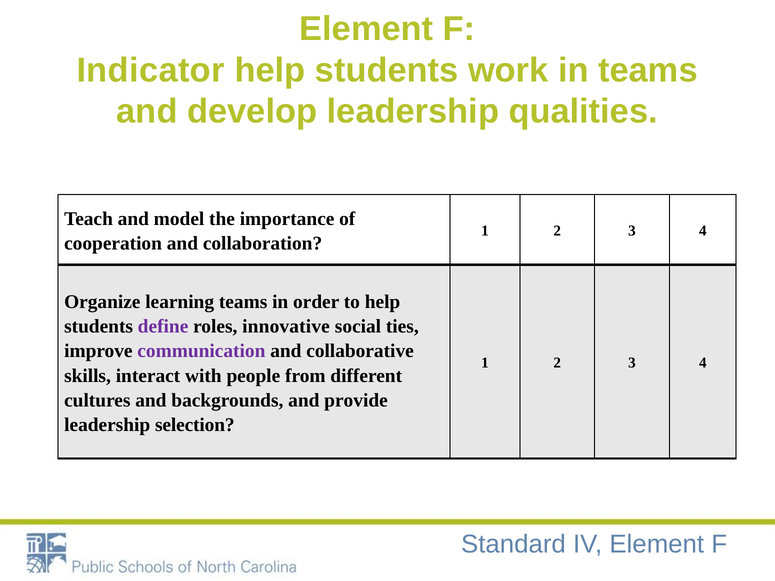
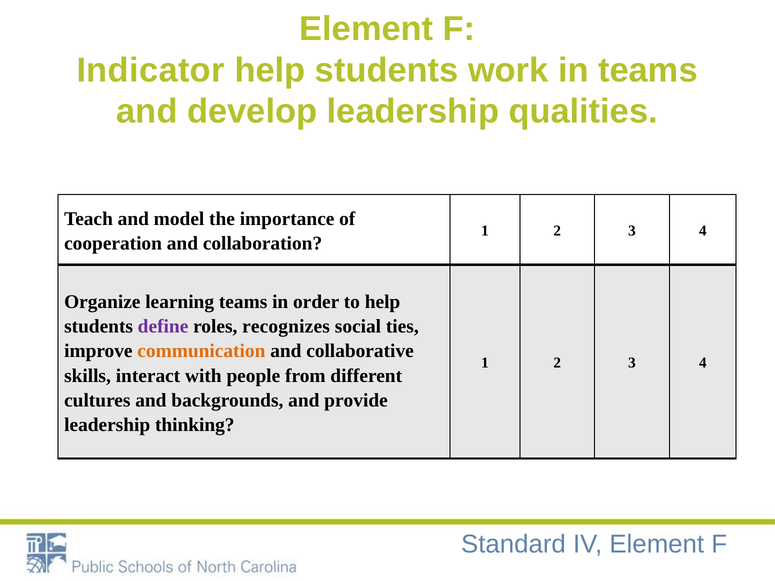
innovative: innovative -> recognizes (286, 326)
communication colour: purple -> orange (201, 351)
selection: selection -> thinking (195, 425)
